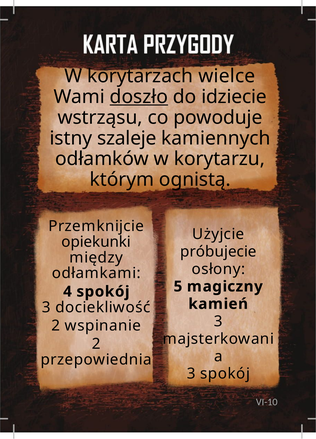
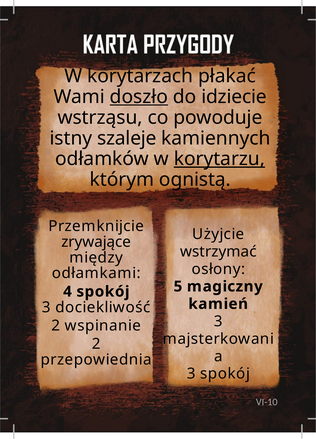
wielce: wielce -> płakać (227, 76)
korytarzu underline: none -> present (219, 159)
opiekunki: opiekunki -> zrywające (96, 242)
próbujecie: próbujecie -> wstrzymać (218, 252)
